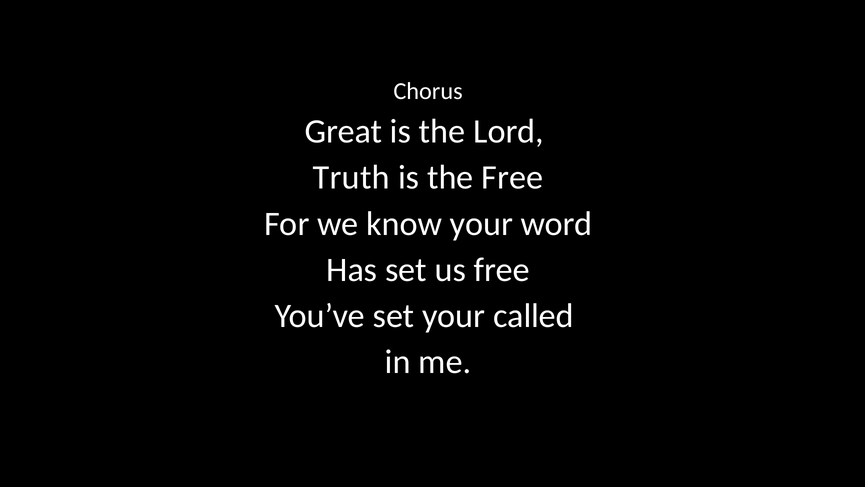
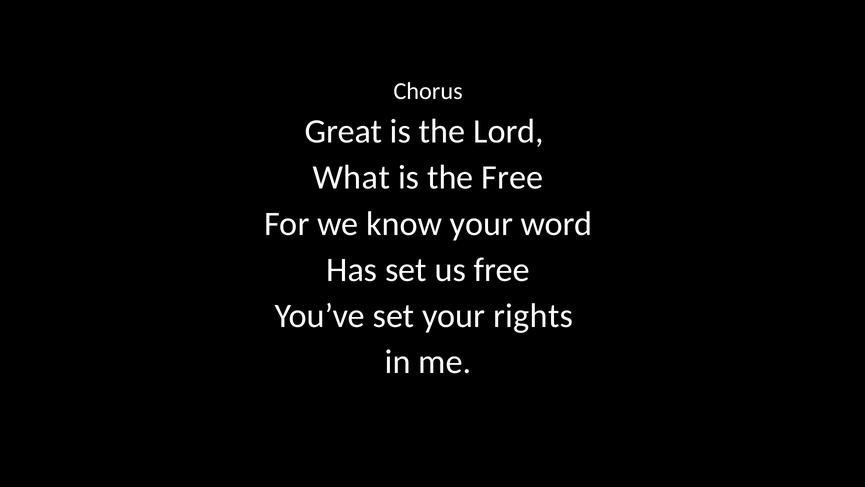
Truth: Truth -> What (351, 178)
called: called -> rights (533, 316)
